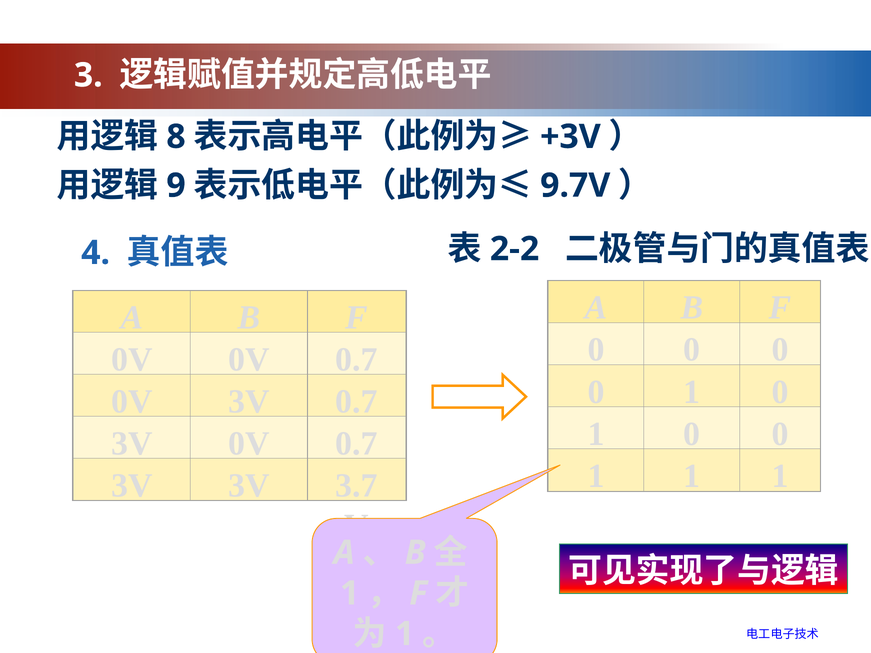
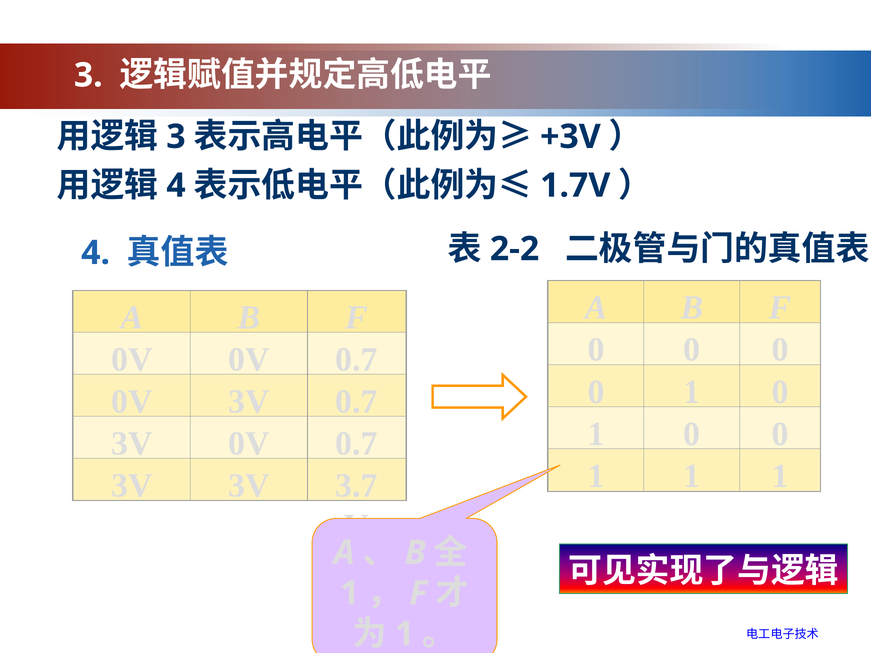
8: 8 -> 3 (176, 137)
9: 9 -> 4 (176, 186)
9.7V: 9.7V -> 1.7V (575, 186)
